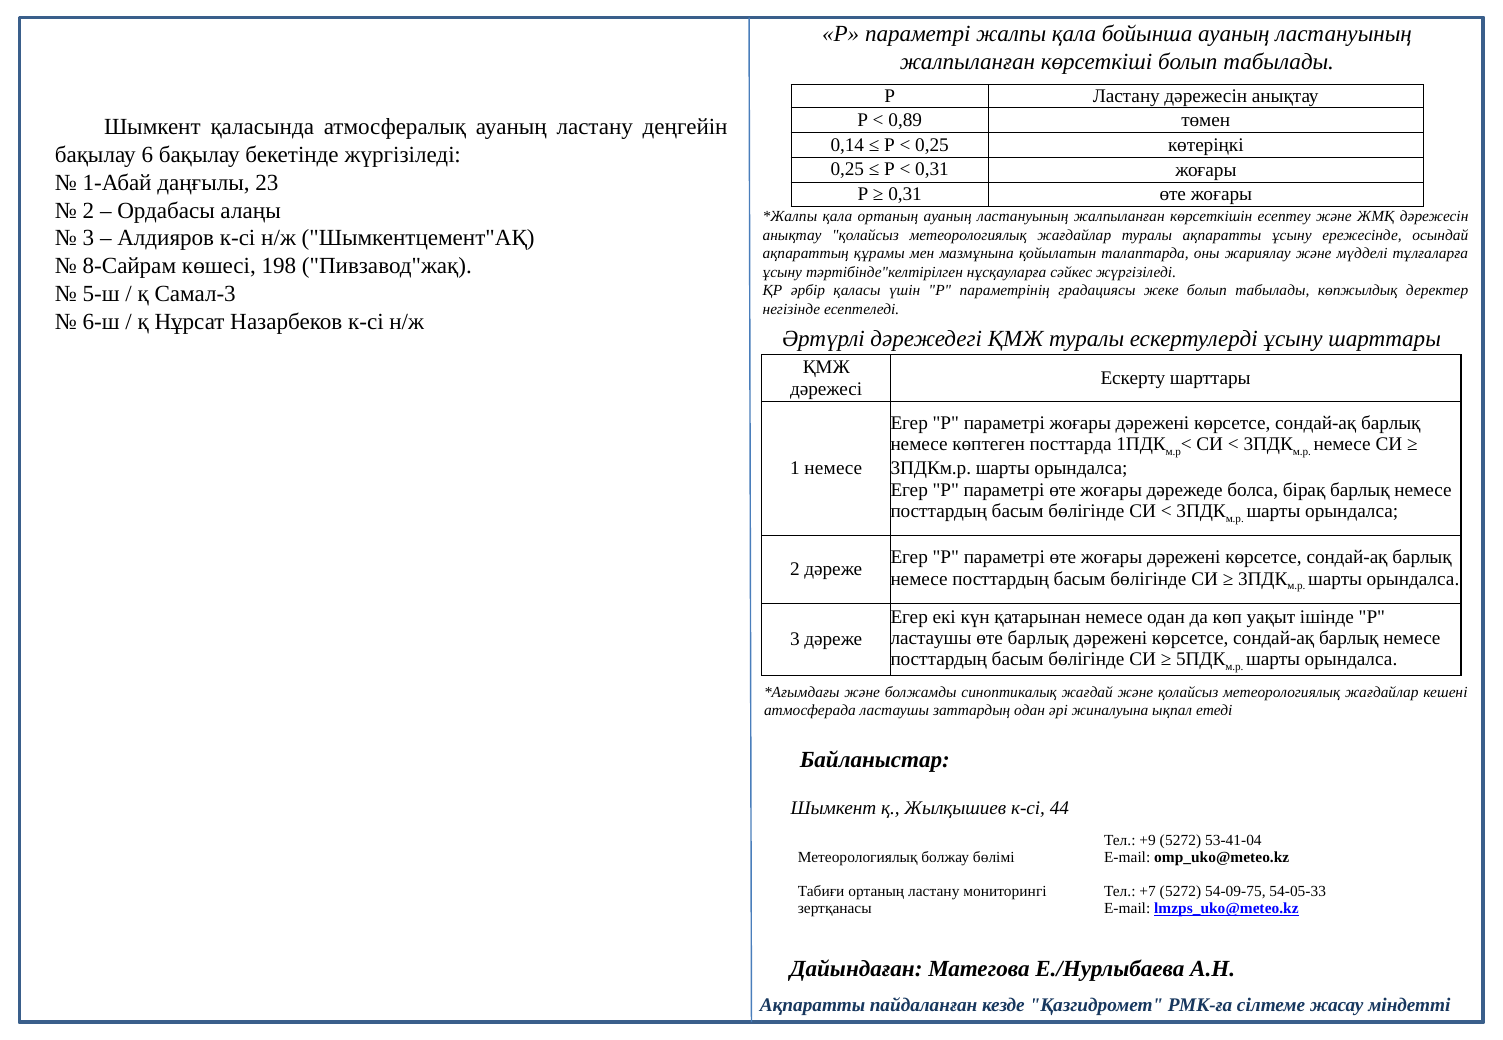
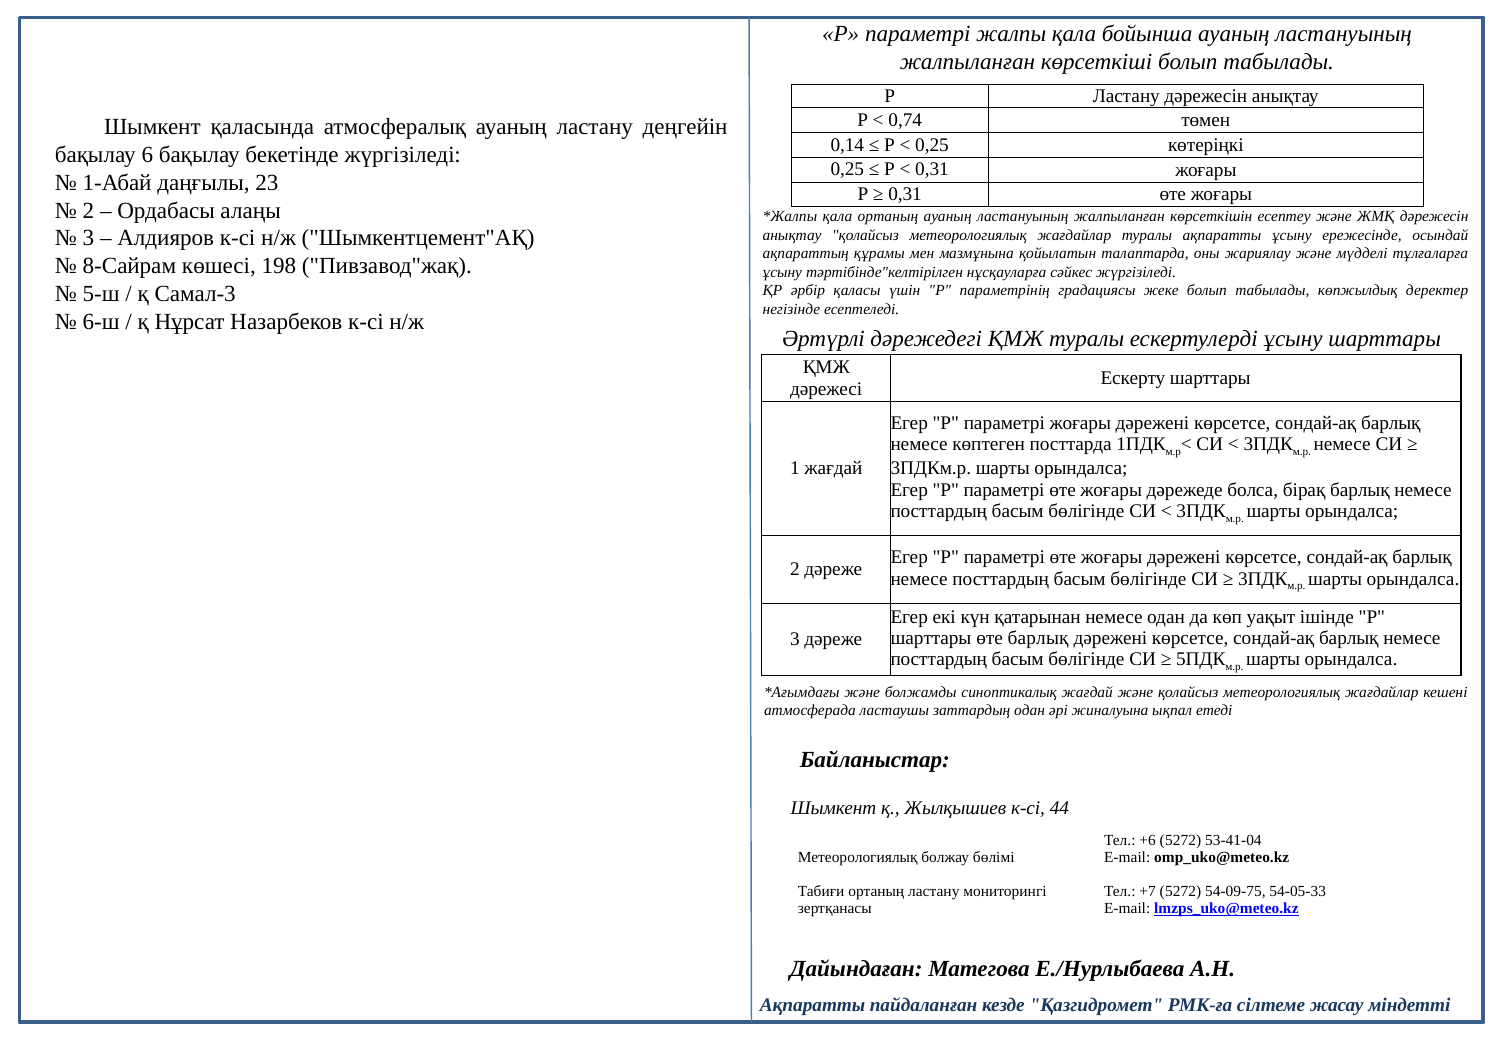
0,89: 0,89 -> 0,74 (905, 120)
1 немесе: немесе -> жағдай (833, 469)
ластаушы: ластаушы -> шарттары (931, 638)
+9: +9 -> +6 (1148, 841)
